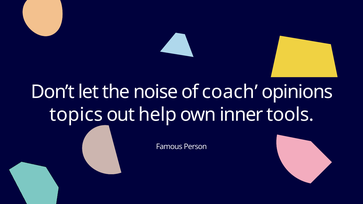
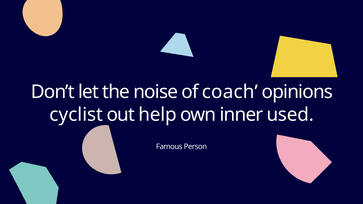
topics: topics -> cyclist (76, 115)
tools: tools -> used (290, 115)
